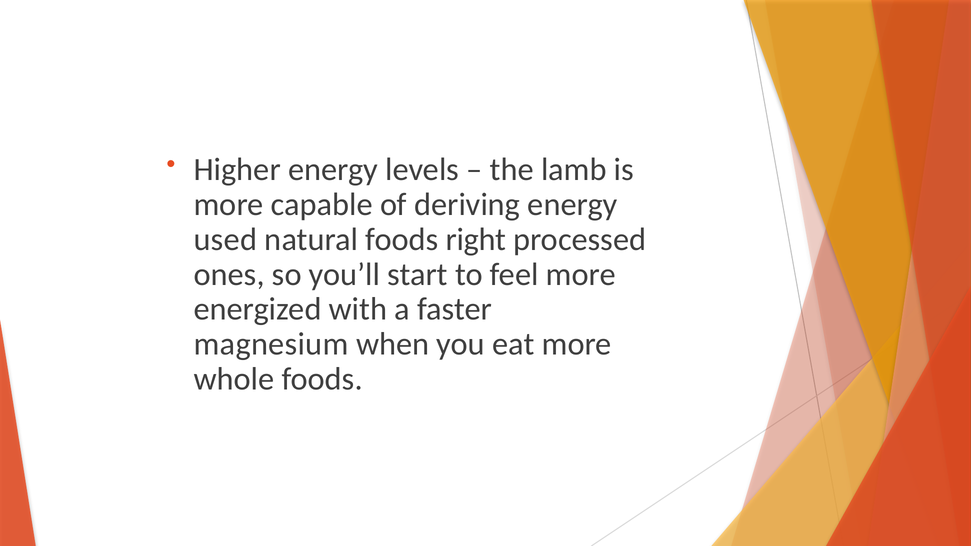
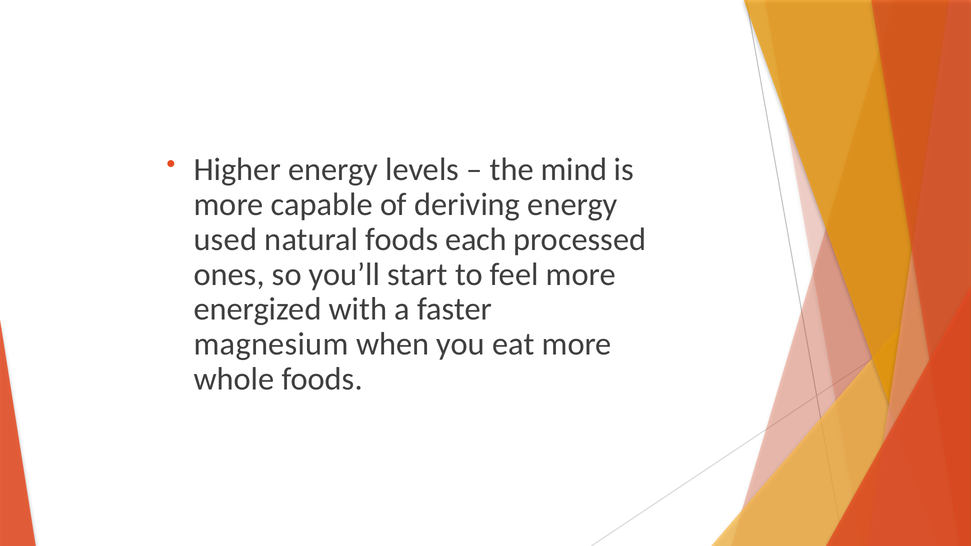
lamb: lamb -> mind (574, 170)
right: right -> each (476, 240)
